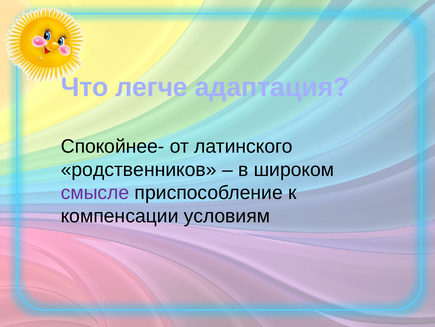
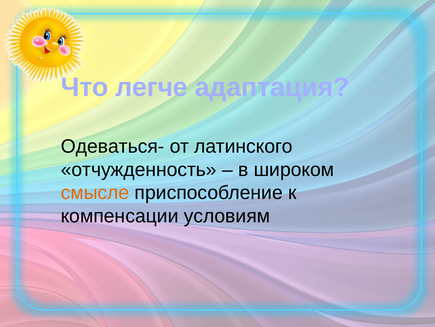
Спокойнее-: Спокойнее- -> Одеваться- (113, 146)
родственников: родственников -> отчужденность (139, 169)
смысле colour: purple -> orange (95, 192)
